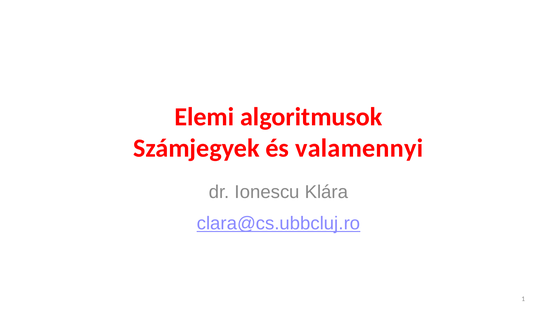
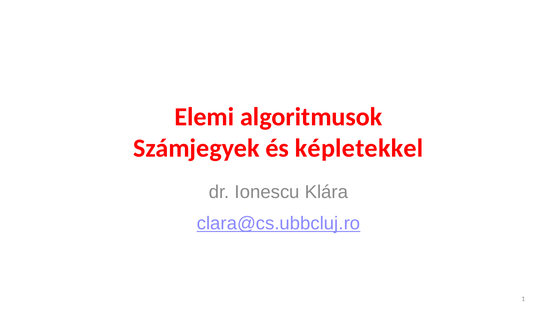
valamennyi: valamennyi -> képletekkel (359, 148)
